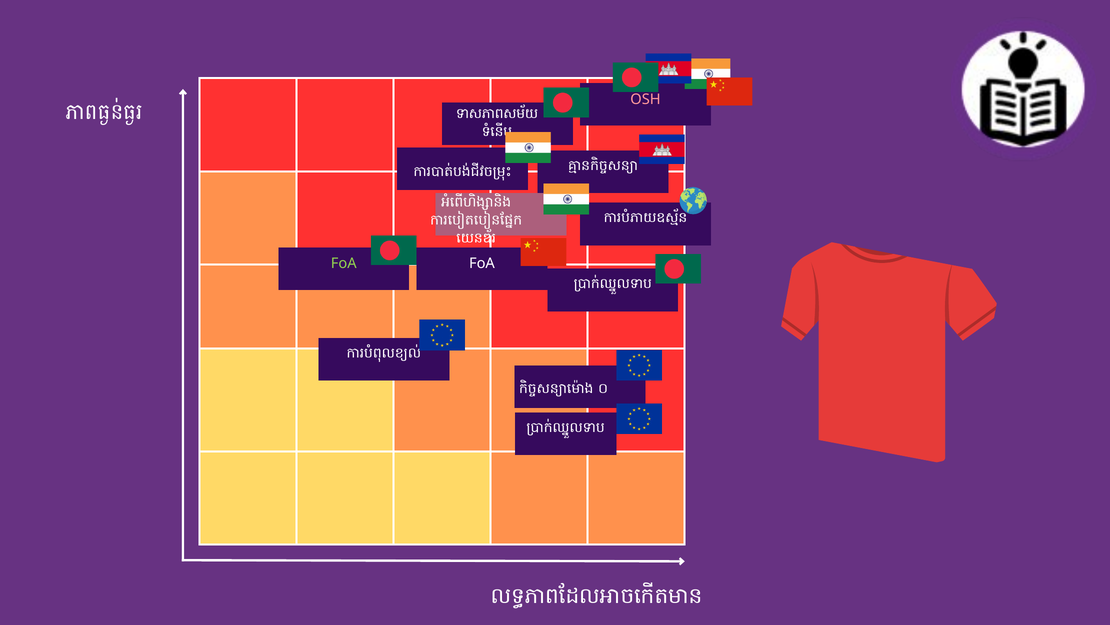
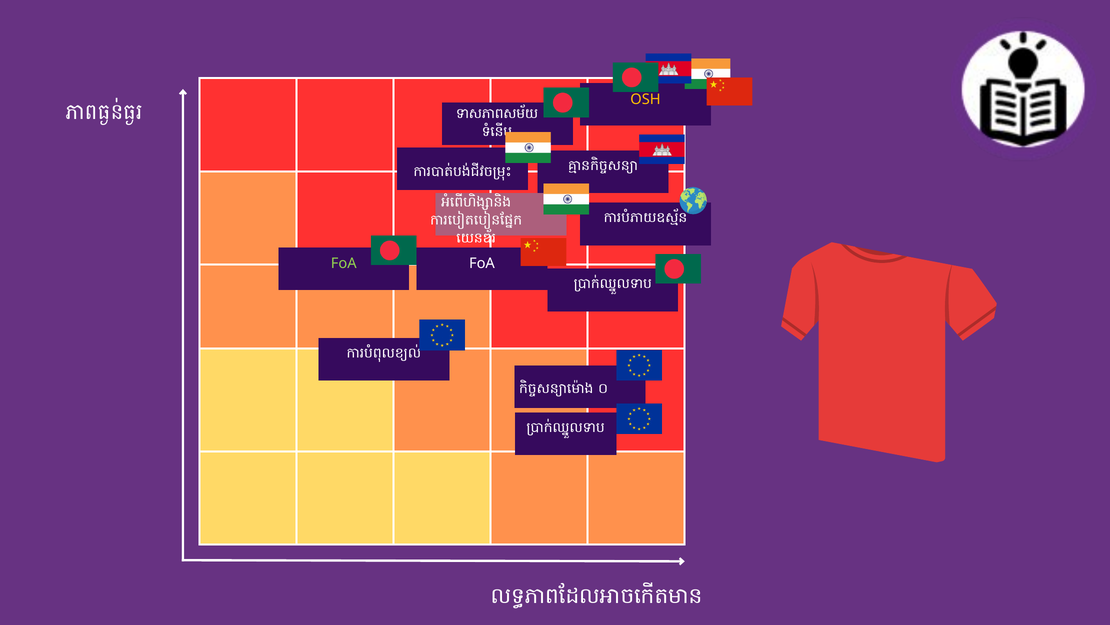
OSH colour: pink -> yellow (646, 99)
